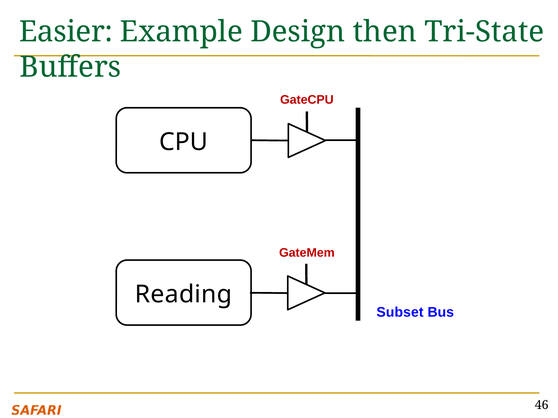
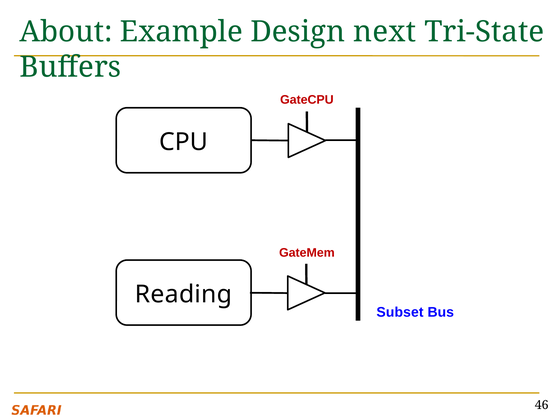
Easier: Easier -> About (66, 32)
then: then -> next (385, 32)
